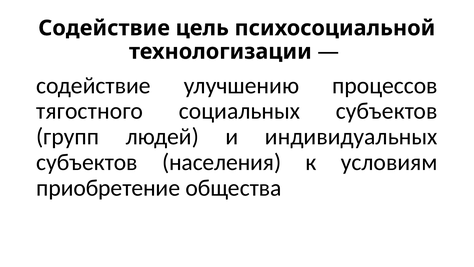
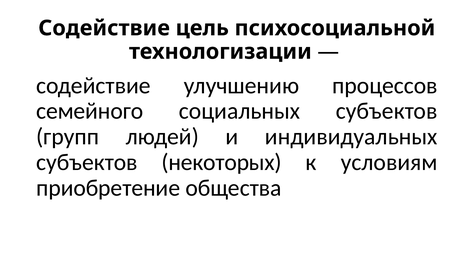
тягостного: тягостного -> семейного (90, 111)
населения: населения -> некоторых (222, 162)
